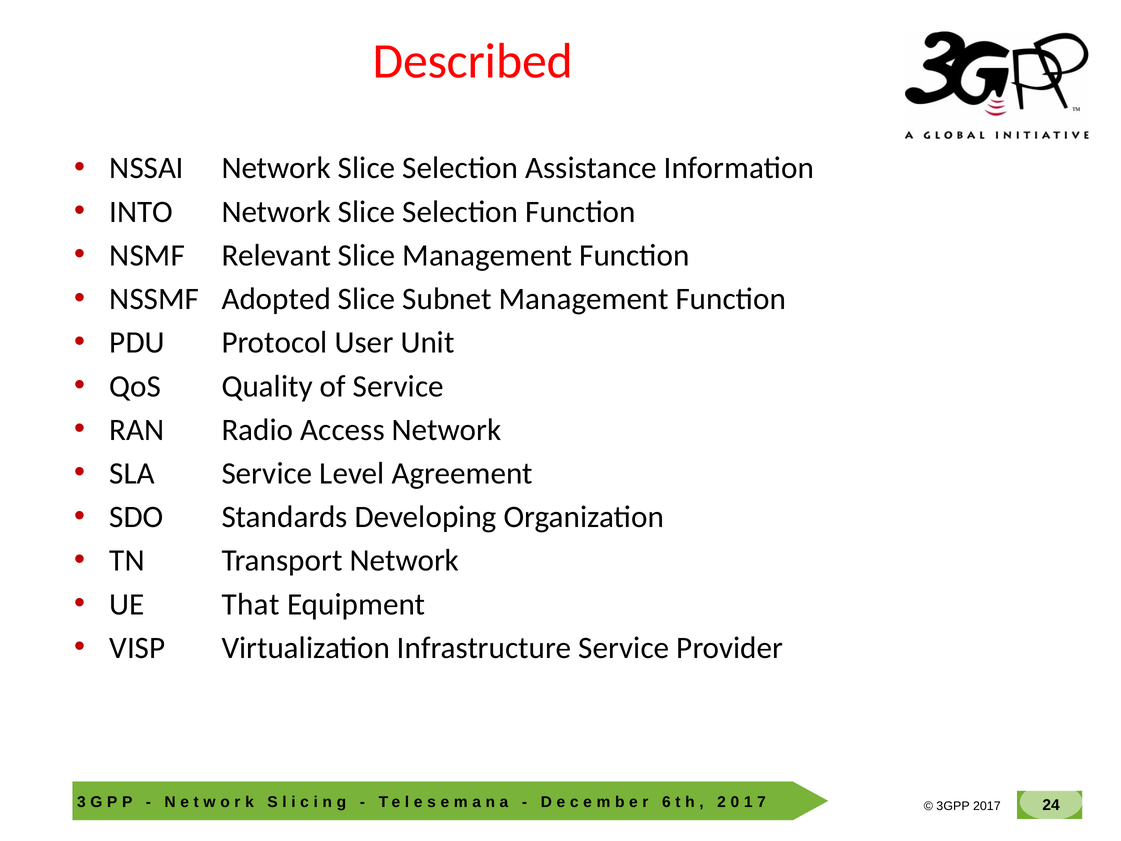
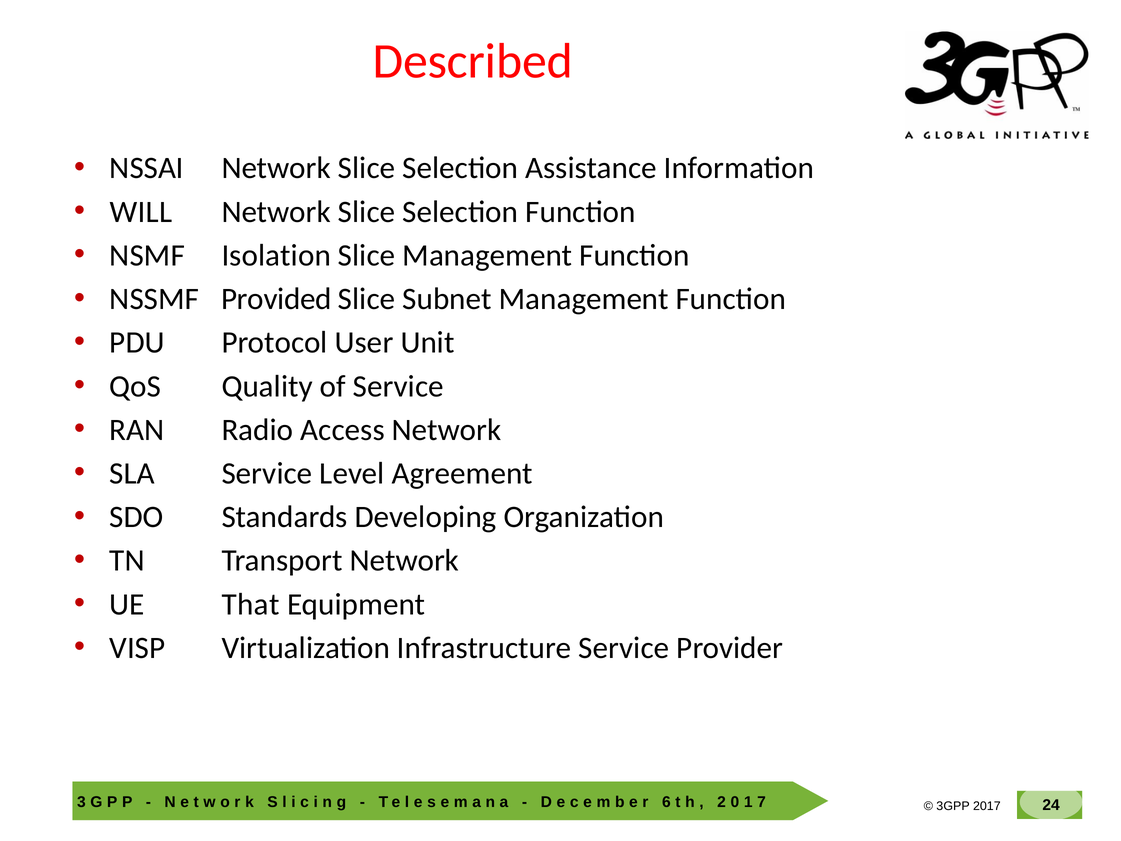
INTO: INTO -> WILL (141, 212)
Relevant: Relevant -> Isolation (276, 255)
Adopted: Adopted -> Provided (276, 299)
